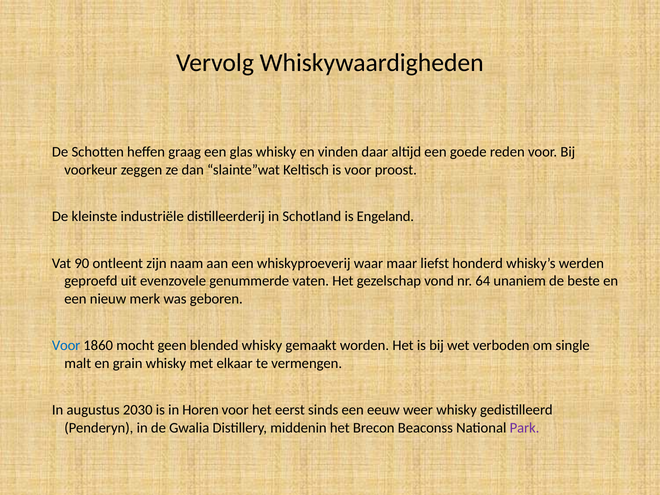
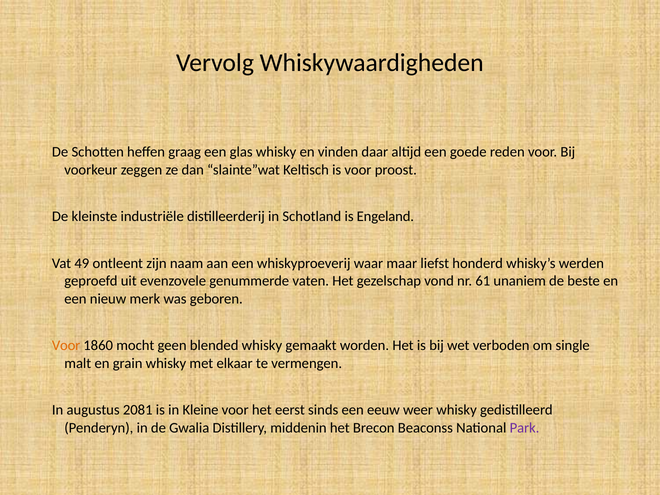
90: 90 -> 49 (82, 264)
64: 64 -> 61 (483, 281)
Voor colour: blue -> orange (66, 346)
2030: 2030 -> 2081 (138, 410)
Horen: Horen -> Kleine (201, 410)
